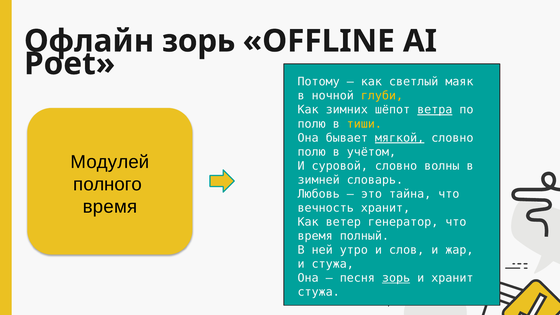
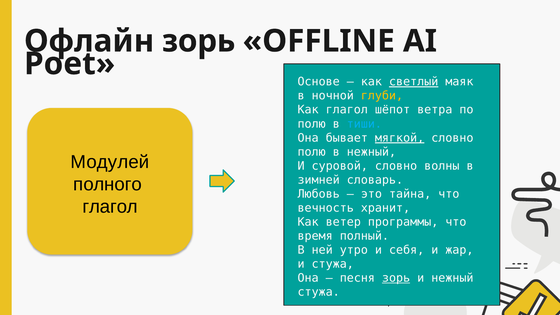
Потому: Потому -> Основе (319, 82)
светлый underline: none -> present (414, 82)
Как зимних: зимних -> глагол (347, 110)
ветра underline: present -> none (435, 110)
тиши colour: yellow -> light blue (364, 124)
в учётом: учётом -> нежный (371, 152)
время: время -> глагол (110, 207)
генератор: генератор -> программы (403, 222)
слов: слов -> себя (407, 250)
и хранит: хранит -> нежный (452, 278)
